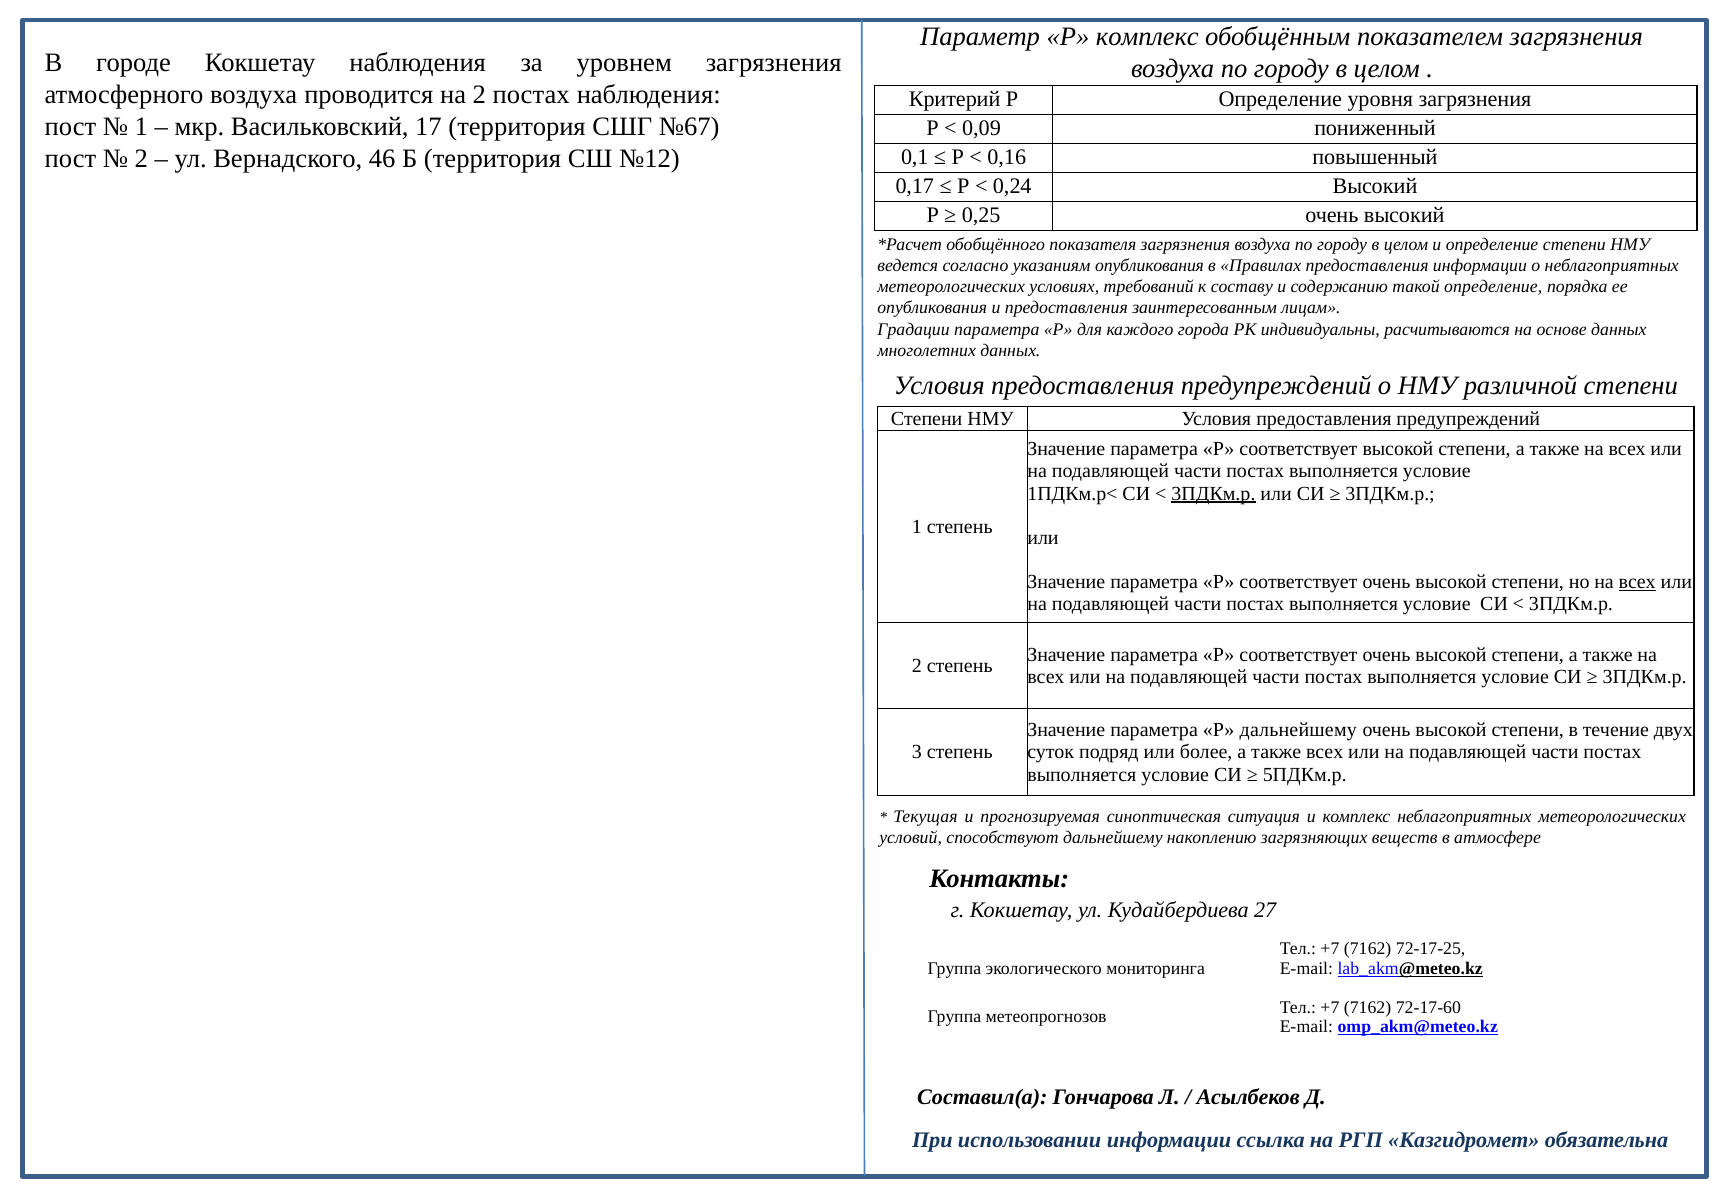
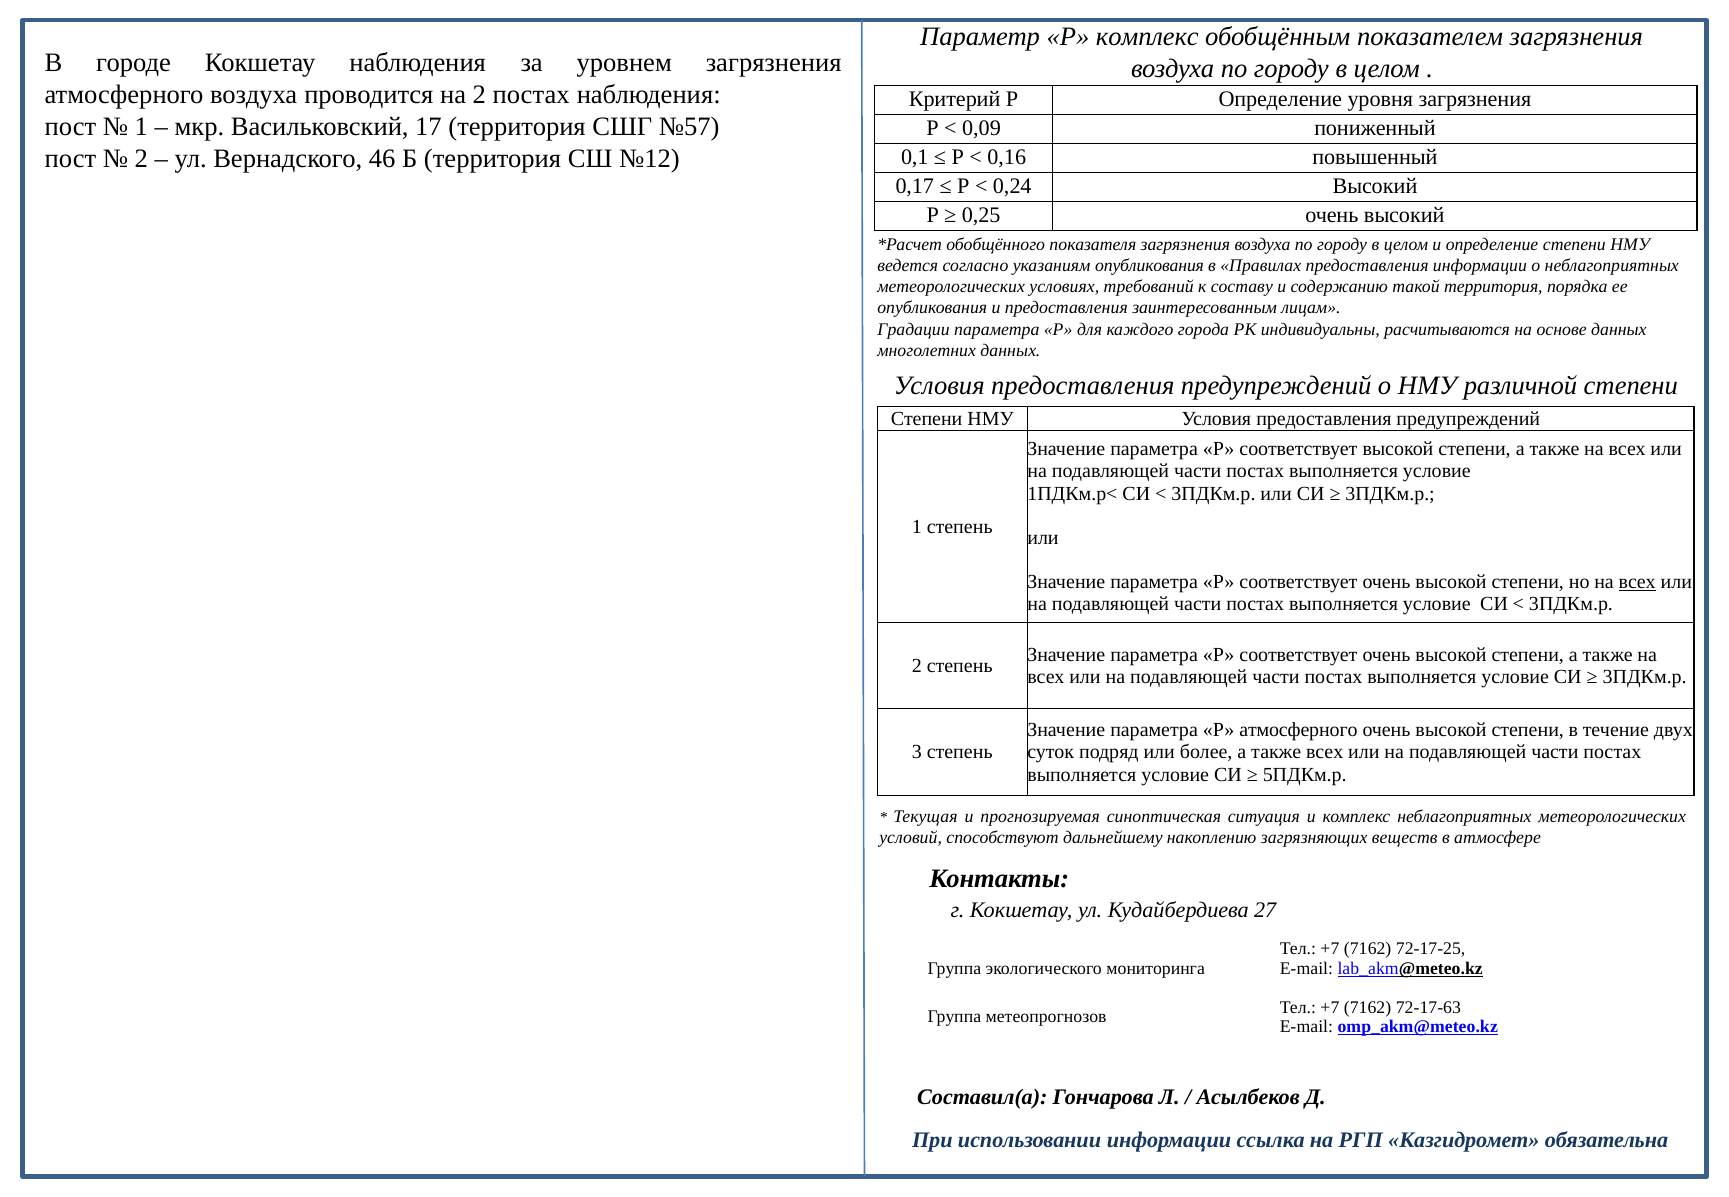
№67: №67 -> №57 (689, 127)
такой определение: определение -> территория (1493, 287)
3ПДКм.р underline: present -> none (1213, 493)
Р дальнейшему: дальнейшему -> атмосферного (1298, 730)
72-17-60: 72-17-60 -> 72-17-63 (1428, 1007)
